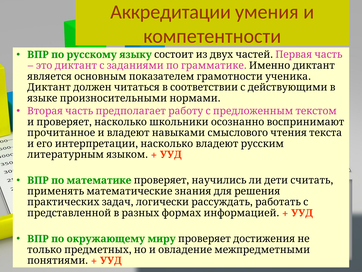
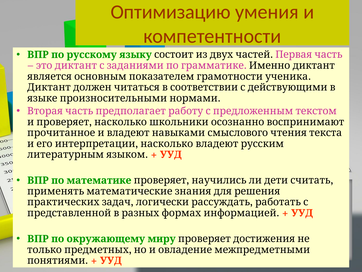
Аккредитации: Аккредитации -> Оптимизацию (171, 12)
